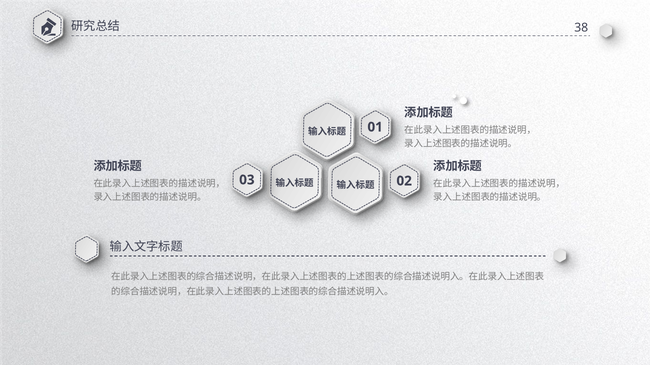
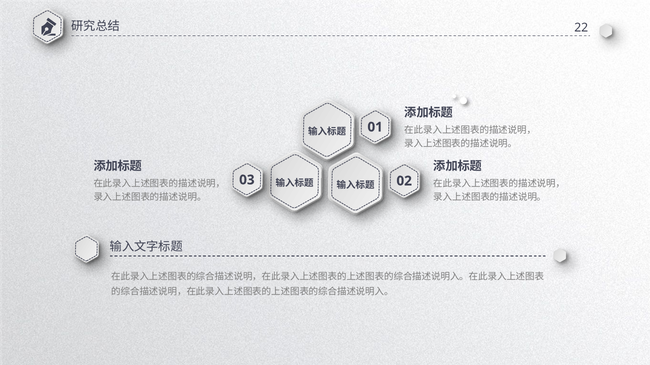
38: 38 -> 22 (581, 28)
